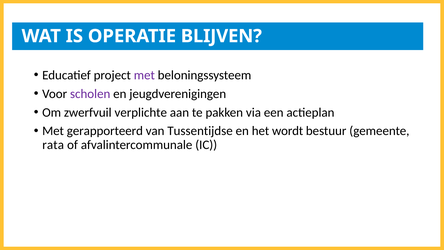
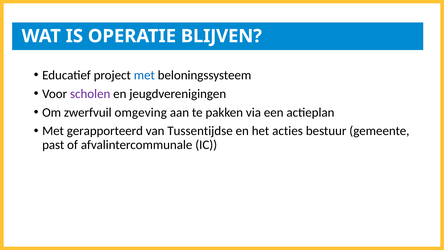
met colour: purple -> blue (144, 75)
verplichte: verplichte -> omgeving (141, 112)
wordt: wordt -> acties (288, 131)
rata: rata -> past (53, 145)
